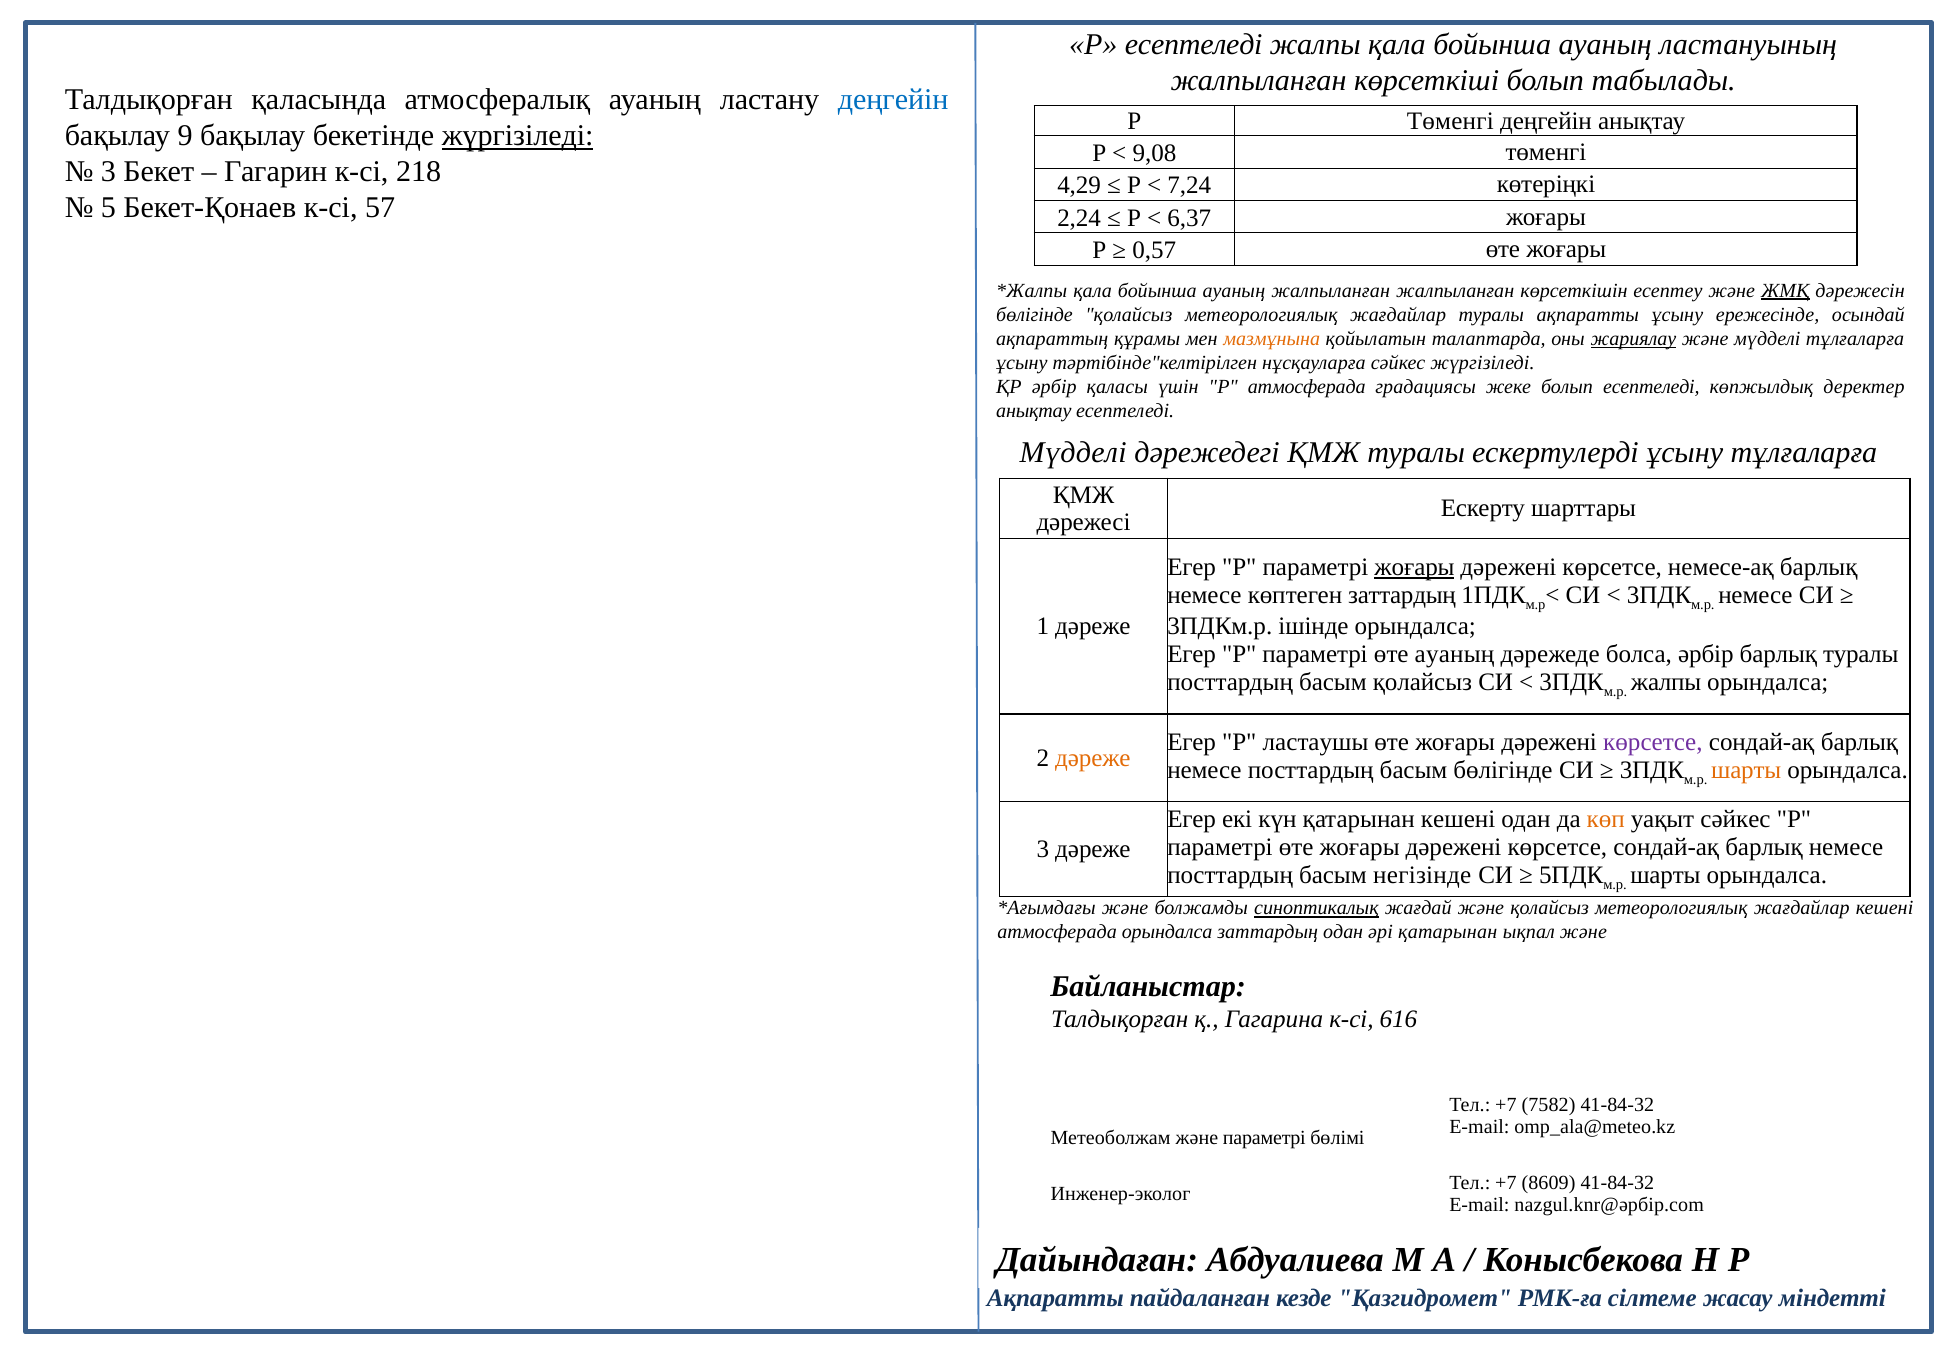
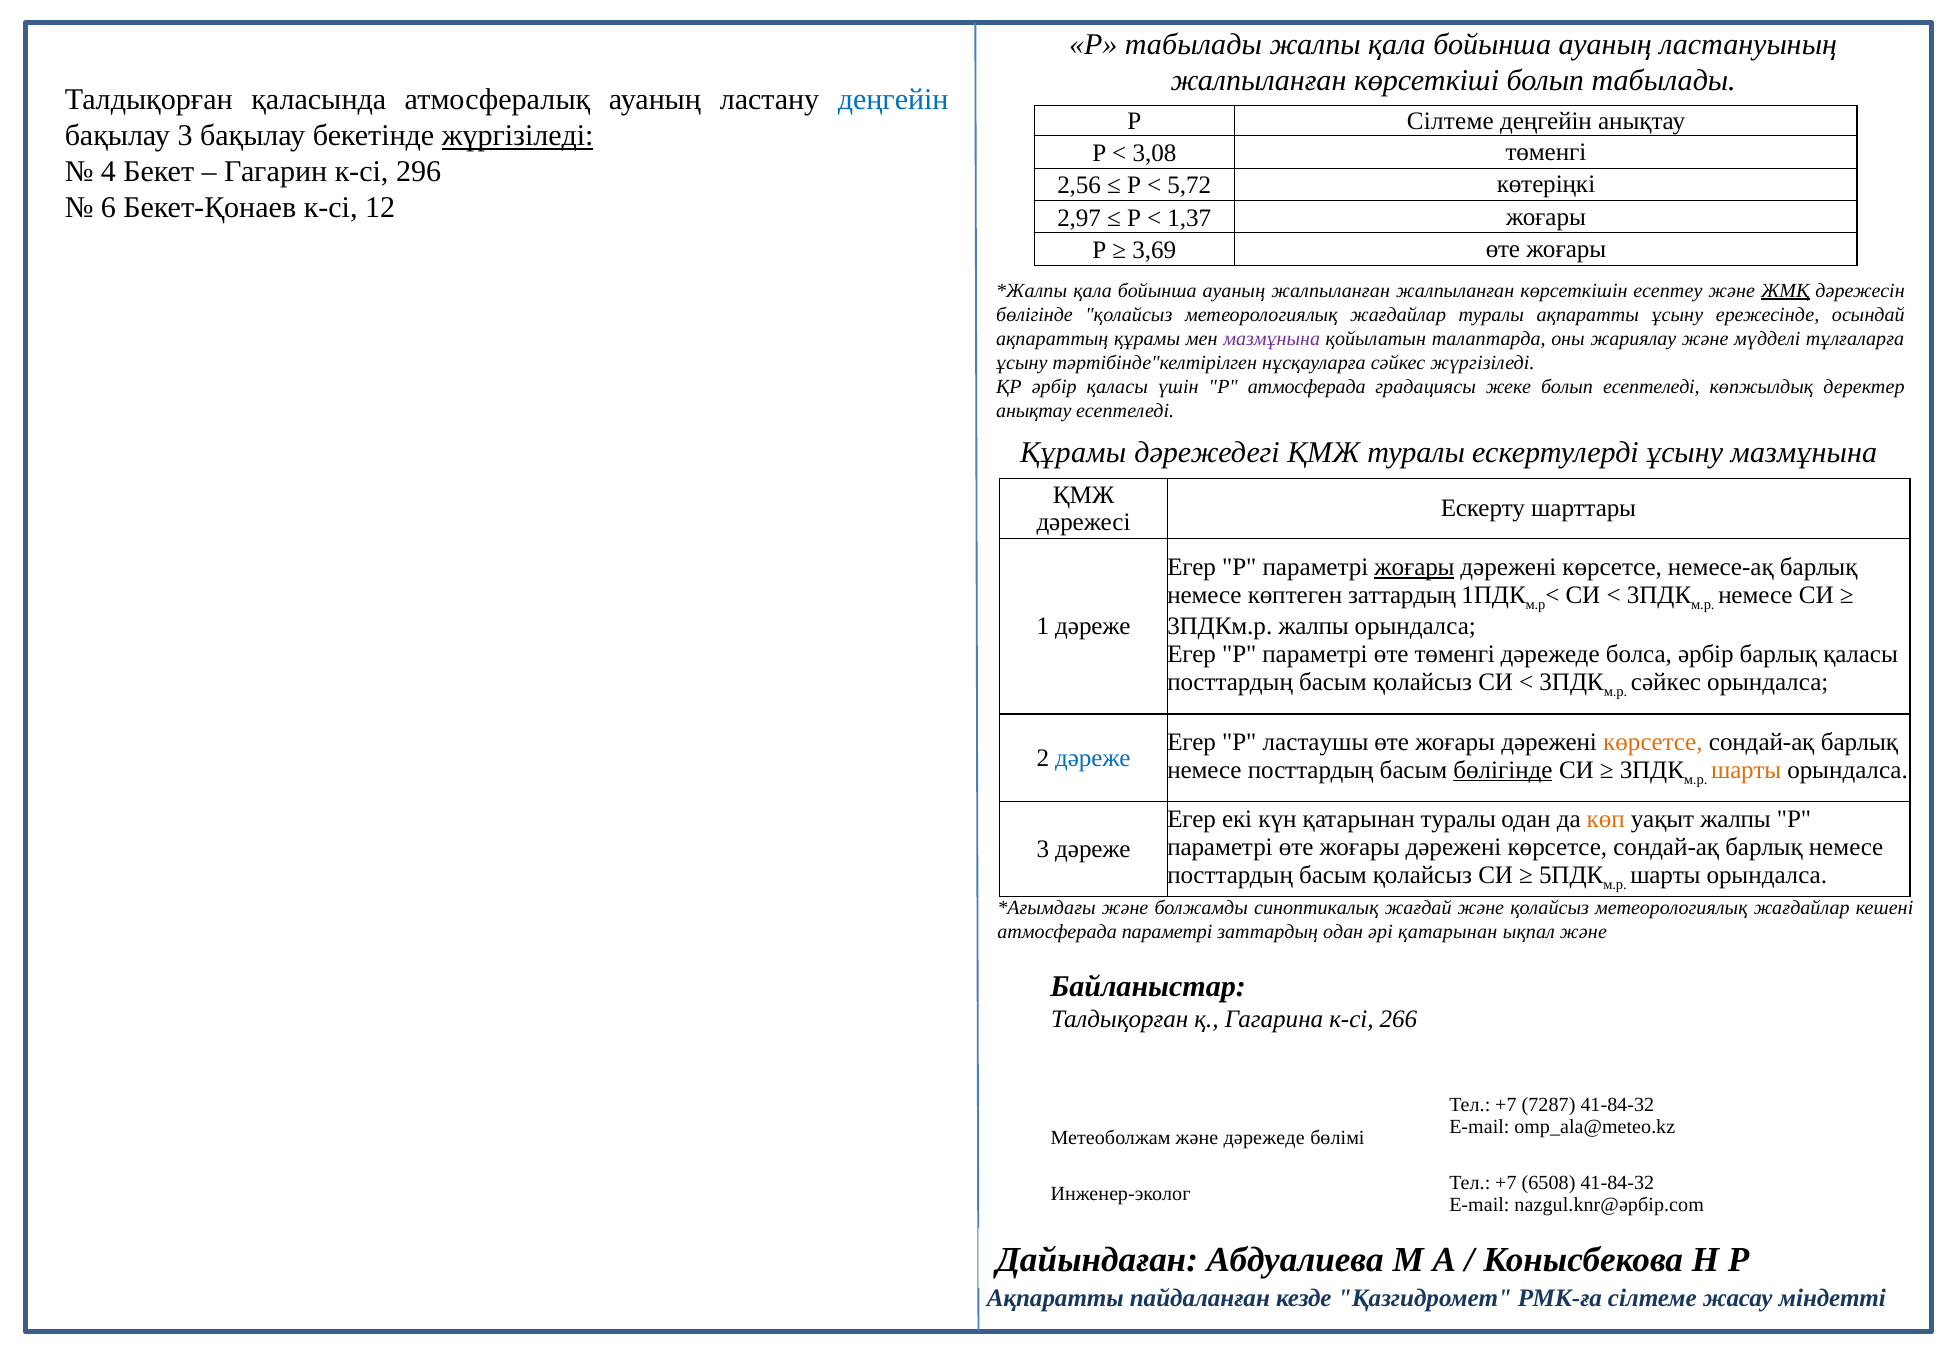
Р есептеледі: есептеледі -> табылады (1194, 44)
Р Төменгі: Төменгі -> Сілтеме (1450, 121)
бақылау 9: 9 -> 3 (185, 136)
9,08: 9,08 -> 3,08 (1155, 153)
3: 3 -> 4 (108, 172)
218: 218 -> 296 (419, 172)
4,29: 4,29 -> 2,56 (1079, 185)
7,24: 7,24 -> 5,72 (1189, 185)
5: 5 -> 6 (108, 208)
57: 57 -> 12 (380, 208)
2,24: 2,24 -> 2,97 (1079, 218)
6,37: 6,37 -> 1,37 (1189, 218)
0,57: 0,57 -> 3,69 (1154, 250)
мазмұнына colour: orange -> purple (1272, 338)
жариялау underline: present -> none (1633, 338)
Мүдделі: Мүдделі -> Құрамы (1073, 453)
ұсыну тұлғаларға: тұлғаларға -> мазмұнына (1804, 453)
3ПДКм.р ішінде: ішінде -> жалпы (1314, 626)
өте ауаның: ауаның -> төменгі (1455, 654)
барлық туралы: туралы -> қаласы (1861, 654)
жалпы: жалпы -> сәйкес (1666, 682)
көрсетсе colour: purple -> orange (1653, 742)
дәреже colour: orange -> blue (1093, 758)
бөлігінде underline: none -> present (1503, 770)
қатарынан кешені: кешені -> туралы (1458, 819)
уақыт сәйкес: сәйкес -> жалпы (1736, 819)
негізінде: негізінде -> қолайсыз (1422, 875)
синоптикалық underline: present -> none (1316, 908)
атмосферада орындалса: орындалса -> параметрі (1167, 932)
616: 616 -> 266 (1399, 1019)
7582: 7582 -> 7287 (1549, 1105)
және параметрі: параметрі -> дәрежеде (1264, 1138)
8609: 8609 -> 6508 (1549, 1183)
